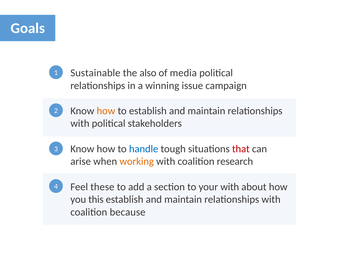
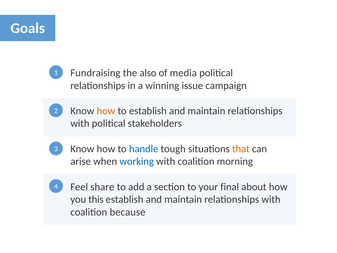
Sustainable: Sustainable -> Fundraising (95, 73)
that colour: red -> orange (241, 149)
working colour: orange -> blue (137, 161)
research: research -> morning (235, 161)
these: these -> share (102, 187)
your with: with -> final (230, 187)
